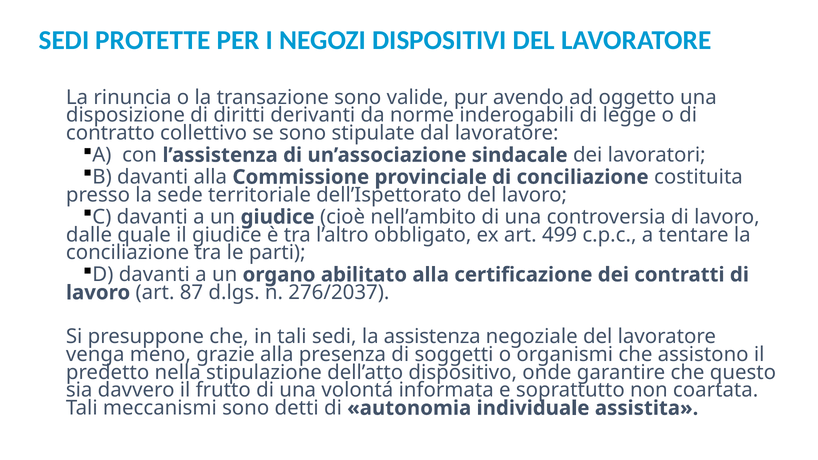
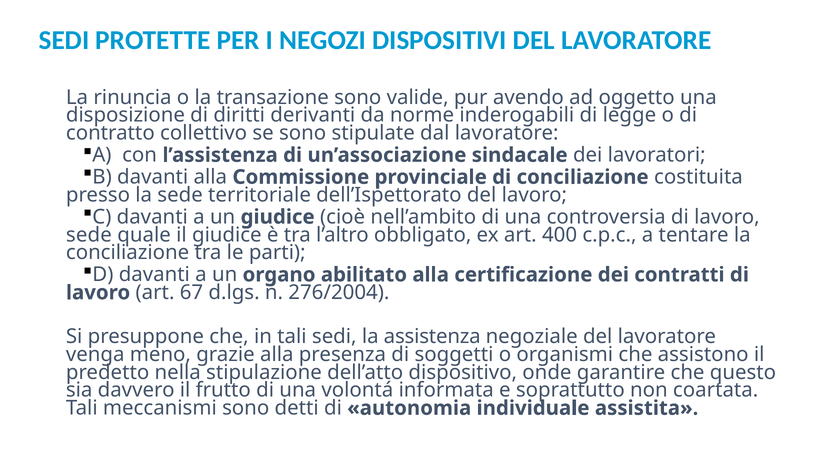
dalle: dalle -> sede (89, 235)
499: 499 -> 400 (560, 235)
87: 87 -> 67 (191, 293)
276/2037: 276/2037 -> 276/2004 (339, 293)
